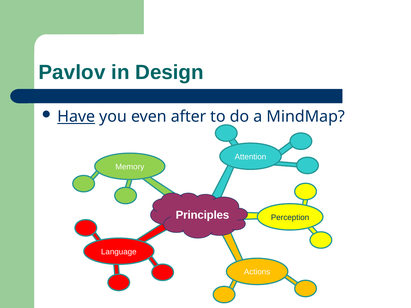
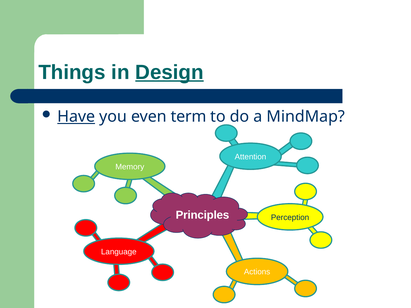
Pavlov: Pavlov -> Things (72, 72)
Design underline: none -> present (169, 72)
after: after -> term (189, 117)
